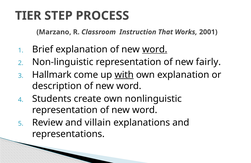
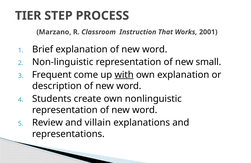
word underline: present -> none (155, 49)
fairly: fairly -> small (208, 62)
Hallmark: Hallmark -> Frequent (52, 75)
